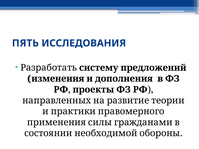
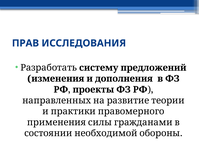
ПЯТЬ: ПЯТЬ -> ПРАВ (25, 43)
